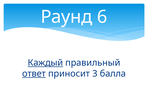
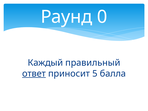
6: 6 -> 0 (102, 17)
Каждый underline: present -> none (45, 63)
3: 3 -> 5 (95, 74)
